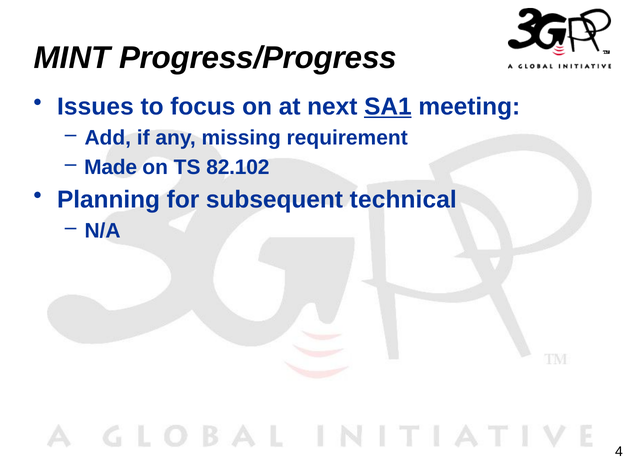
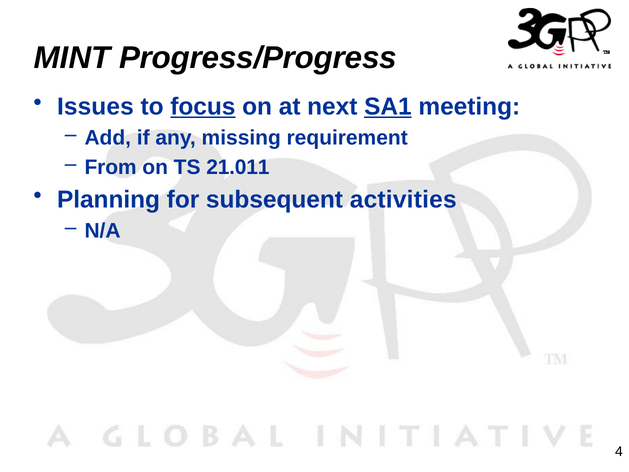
focus underline: none -> present (203, 107)
Made: Made -> From (111, 167)
82.102: 82.102 -> 21.011 (238, 167)
technical: technical -> activities (403, 200)
